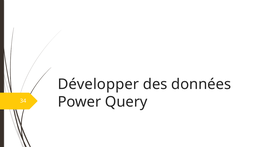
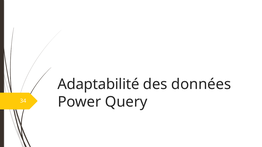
Développer: Développer -> Adaptabilité (98, 84)
